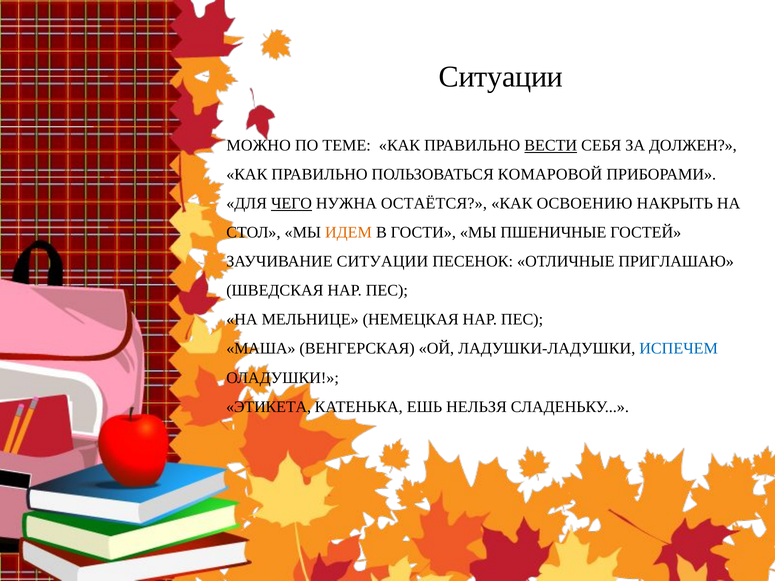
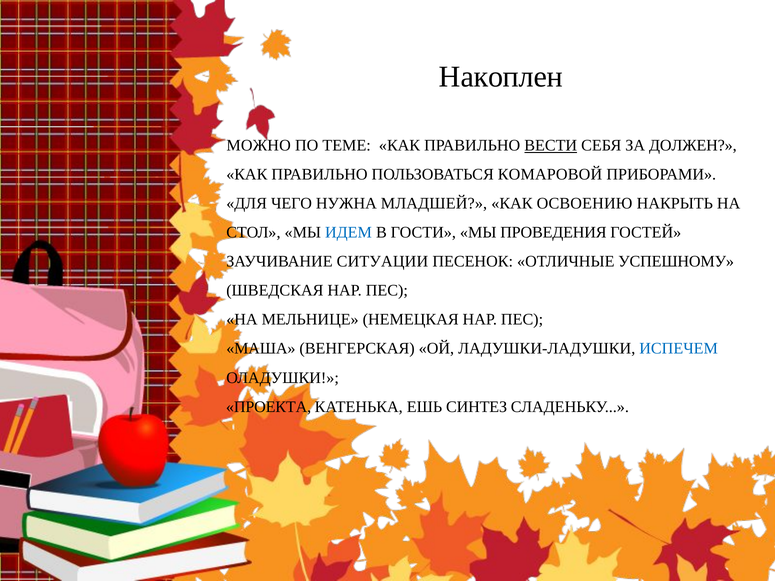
Ситуации: Ситуации -> Накоплен (501, 77)
ЧЕГО underline: present -> none (292, 204)
ОСТАЁТСЯ: ОСТАЁТСЯ -> МЛАДШЕЙ (434, 204)
ИДЕМ colour: orange -> blue (348, 233)
ПШЕНИЧНЫЕ: ПШЕНИЧНЫЕ -> ПРОВЕДЕНИЯ (553, 233)
ПРИГЛАШАЮ: ПРИГЛАШАЮ -> УСПЕШНОМУ (676, 262)
ЭТИКЕТА: ЭТИКЕТА -> ПРОЕКТА (269, 407)
НЕЛЬЗЯ: НЕЛЬЗЯ -> СИНТЕЗ (477, 407)
